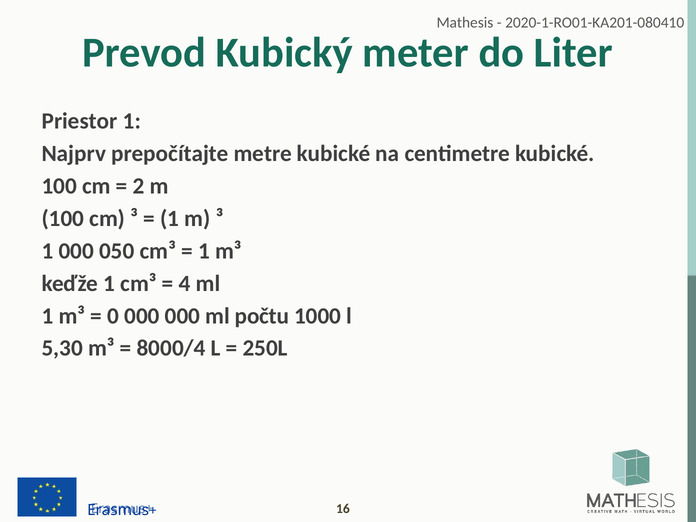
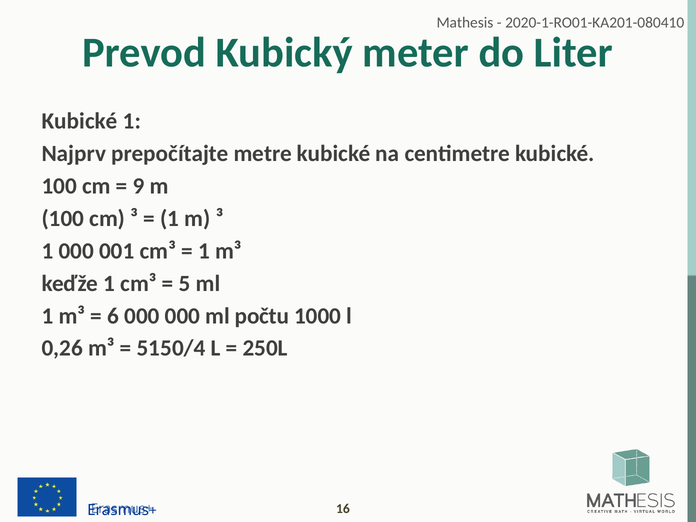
Priestor: Priestor -> Kubické (80, 121)
2: 2 -> 9 (139, 186)
050: 050 -> 001 (117, 251)
4: 4 -> 5 (185, 283)
0: 0 -> 6 (113, 316)
5,30: 5,30 -> 0,26 (62, 348)
8000/4: 8000/4 -> 5150/4 (171, 348)
